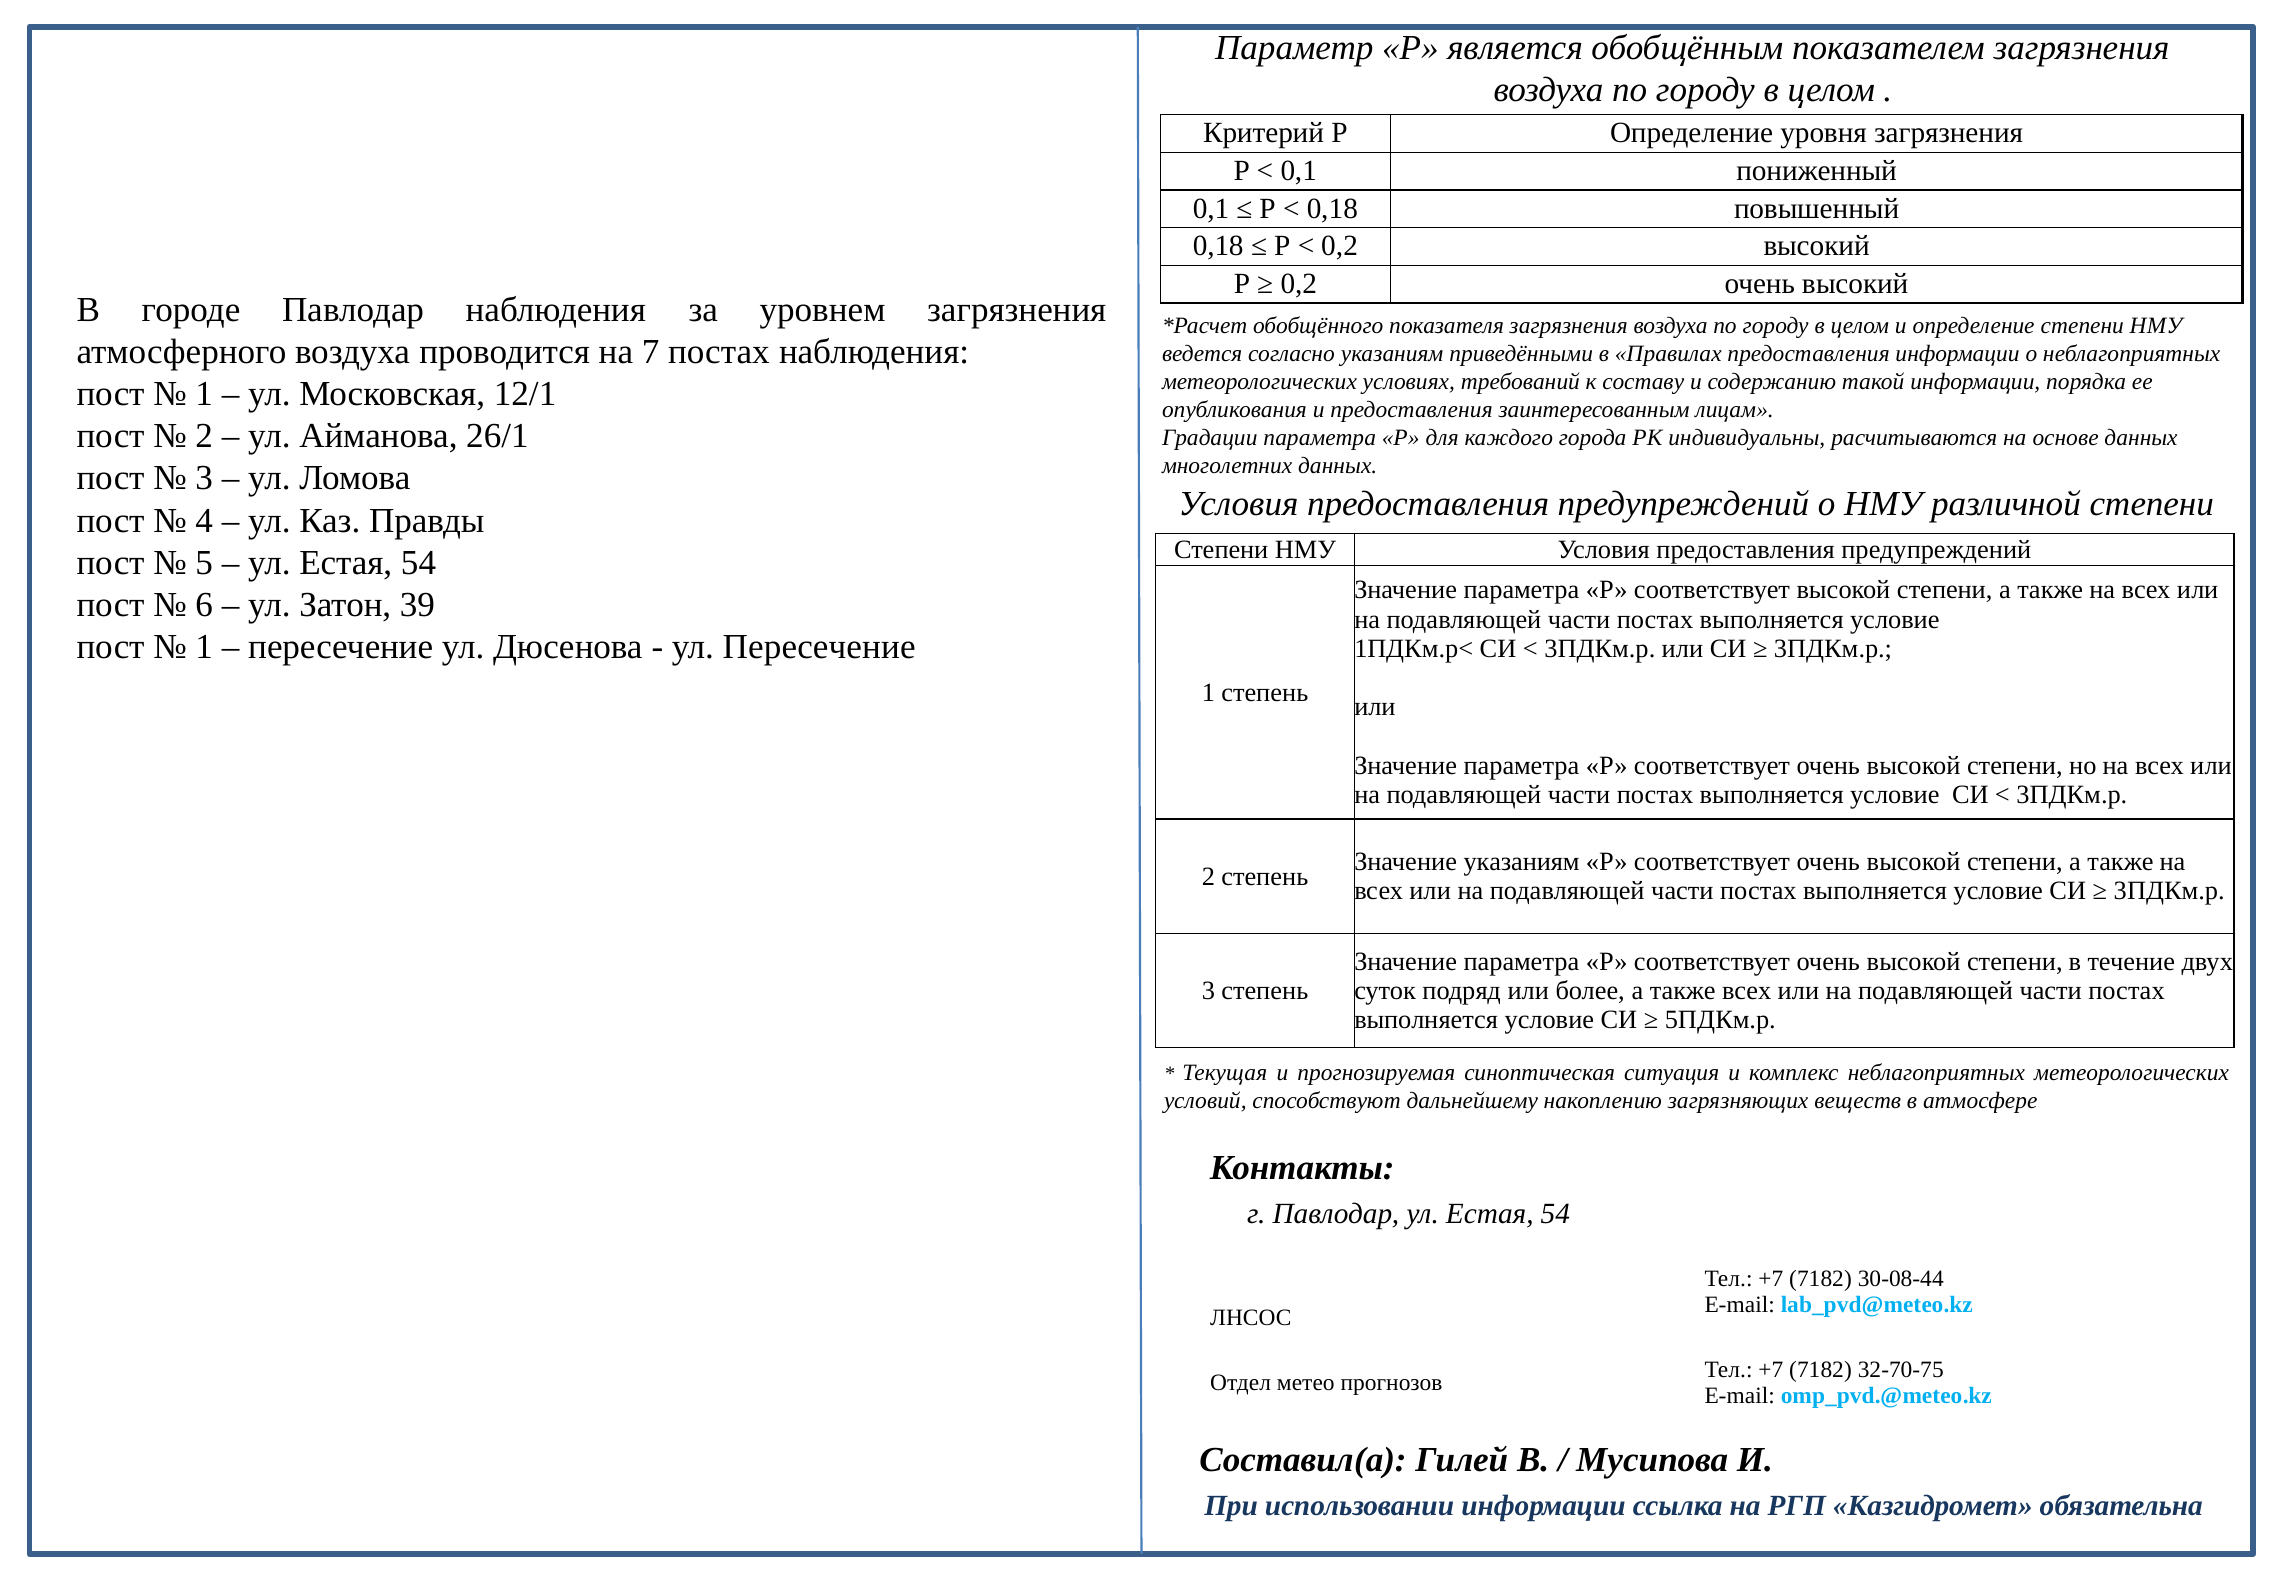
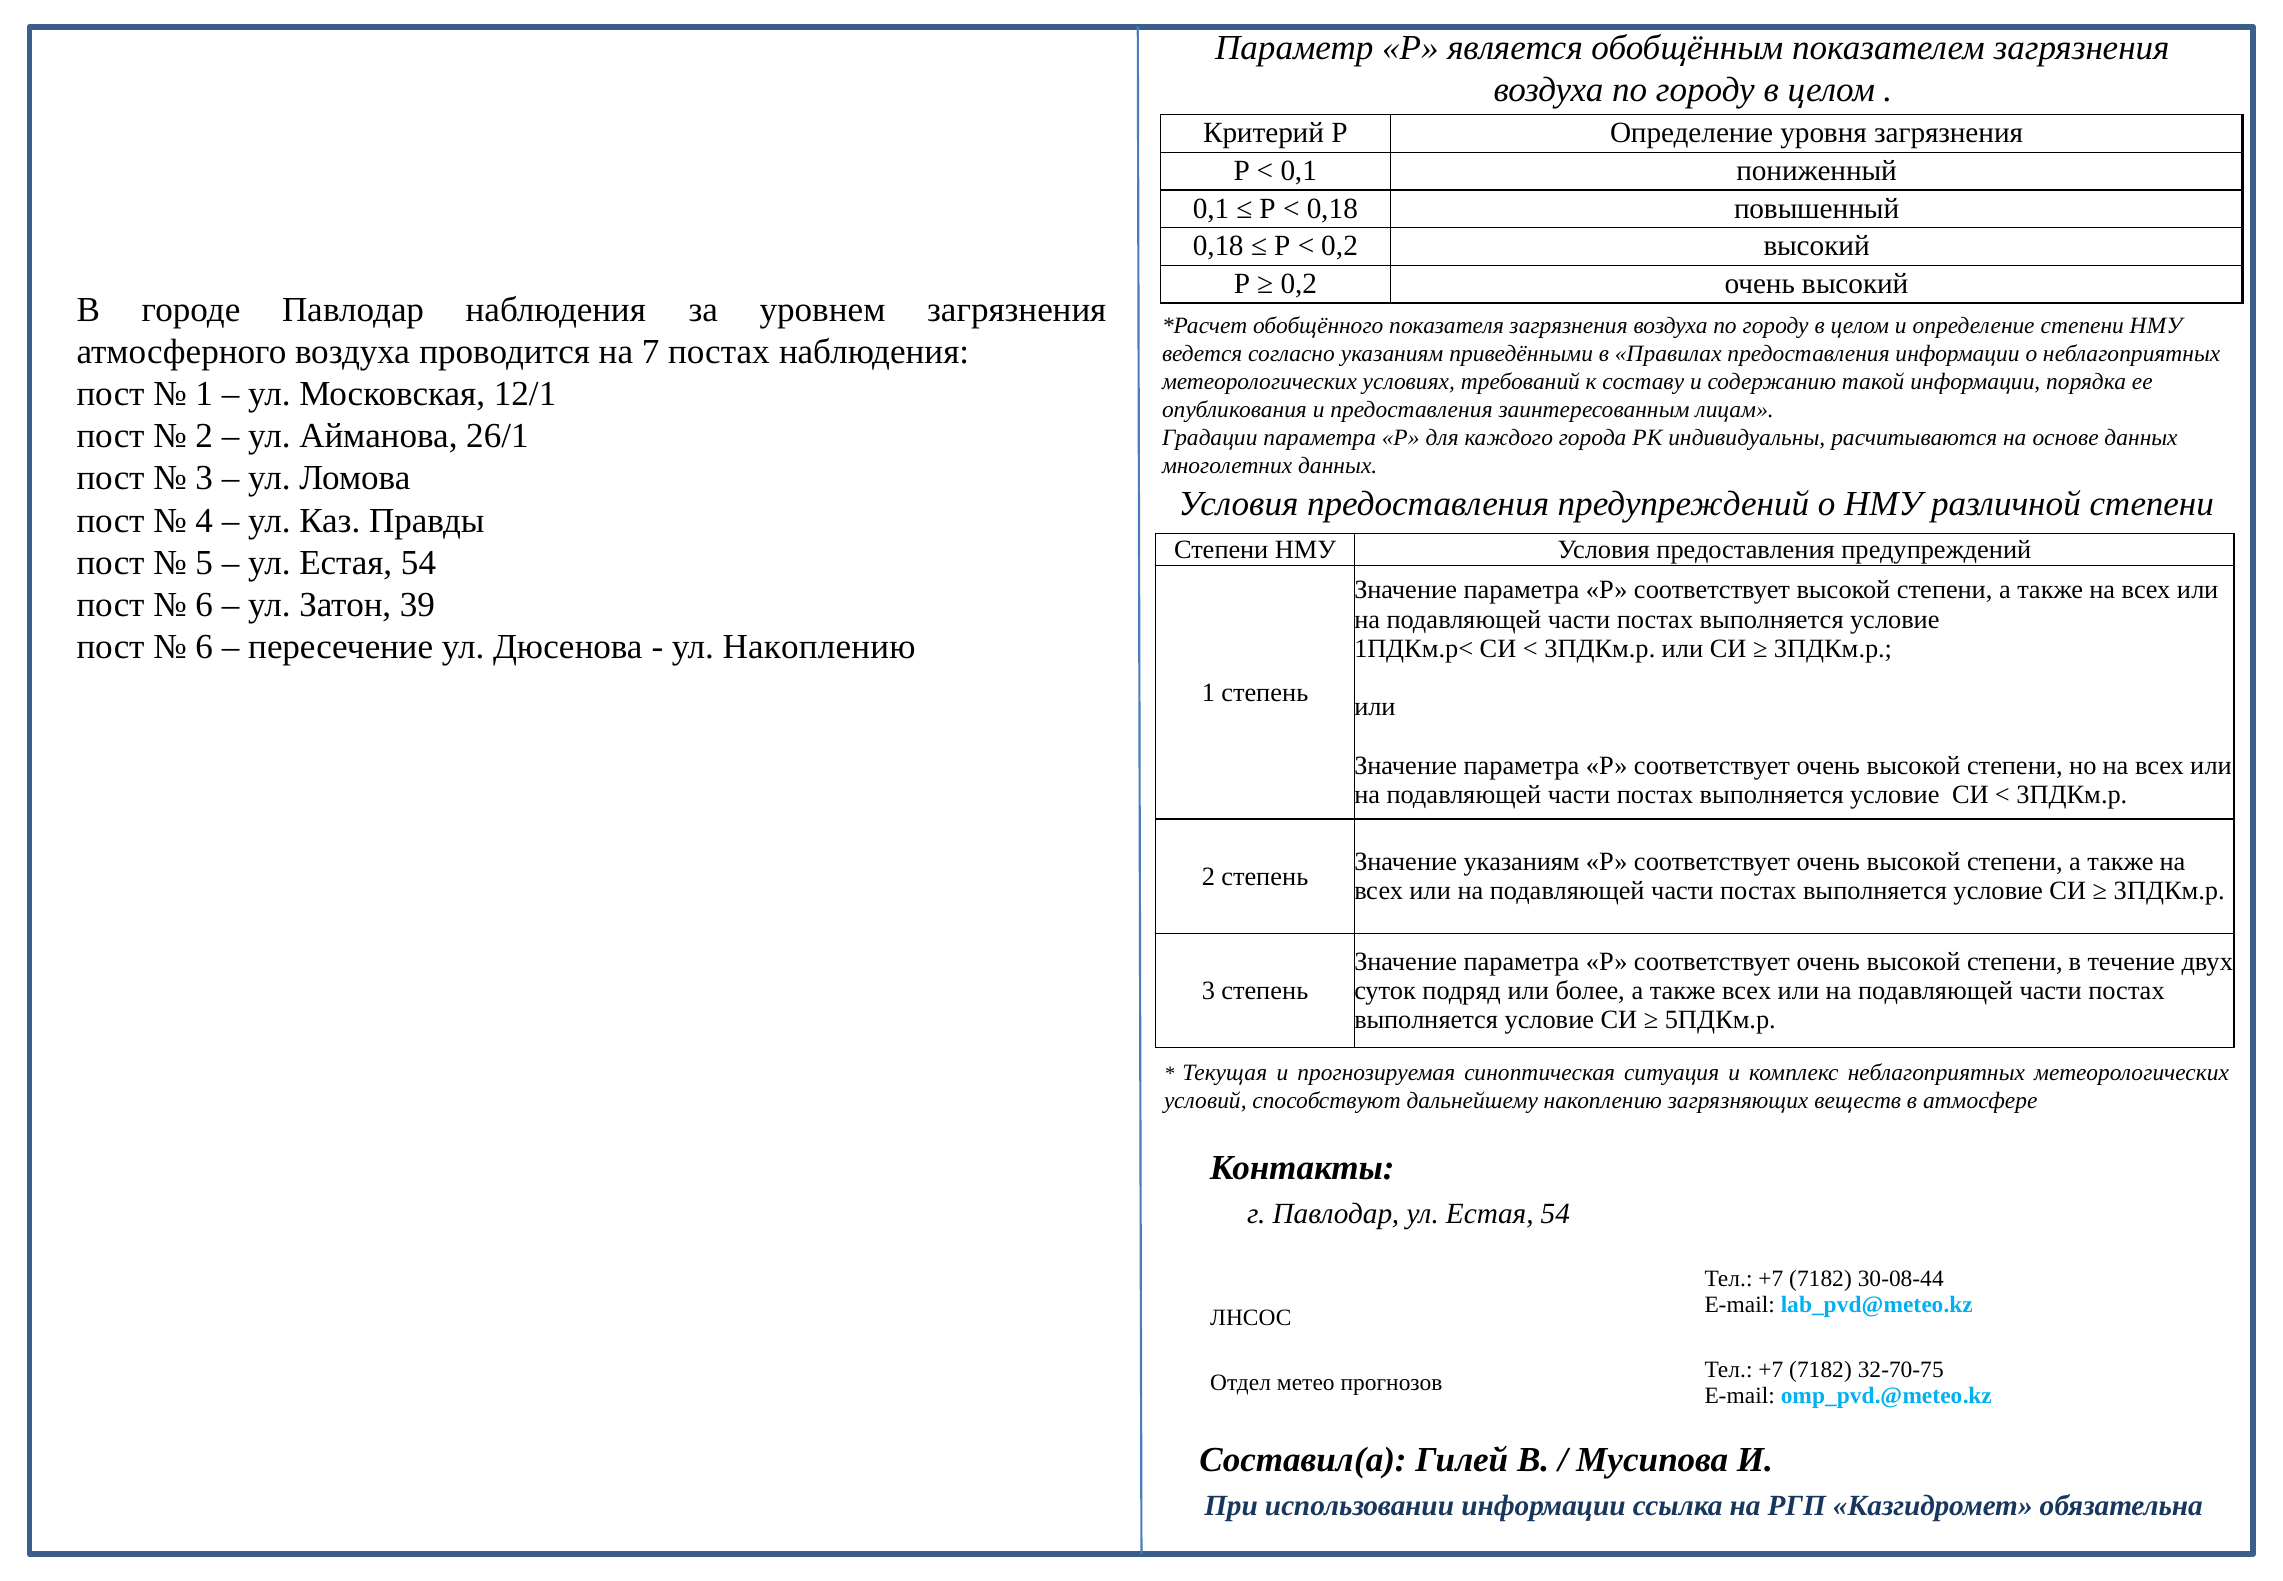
1: 1 -> 6 (204, 647)
ул Пересечение: Пересечение -> Накоплению (819, 647)
